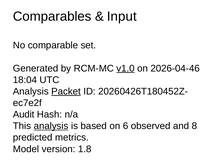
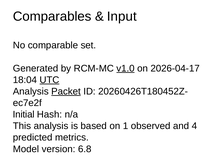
2026-04-46: 2026-04-46 -> 2026-04-17 (175, 68)
UTC underline: none -> present (49, 80)
Audit: Audit -> Initial (24, 114)
analysis underline: present -> none (51, 126)
6: 6 -> 1 (126, 126)
8: 8 -> 4 (194, 126)
1.8: 1.8 -> 6.8 (85, 149)
